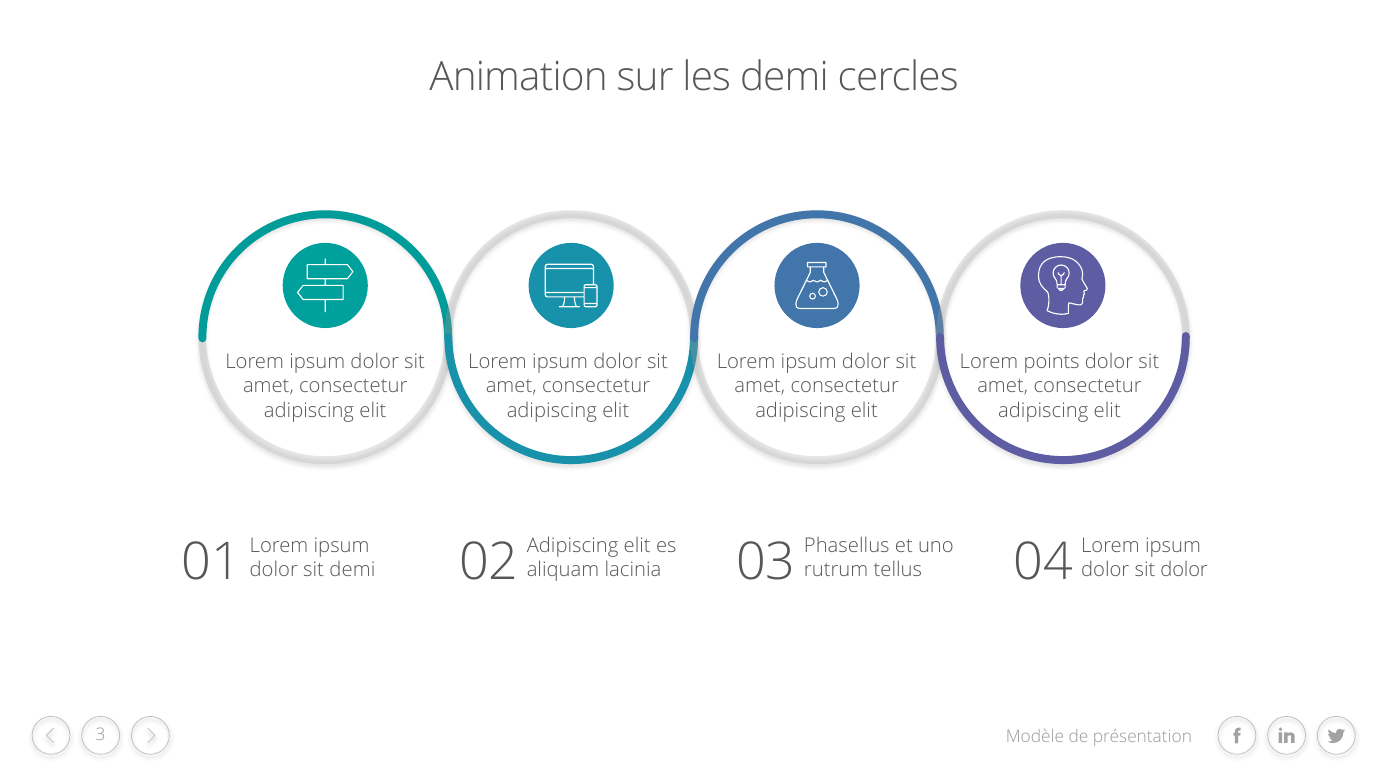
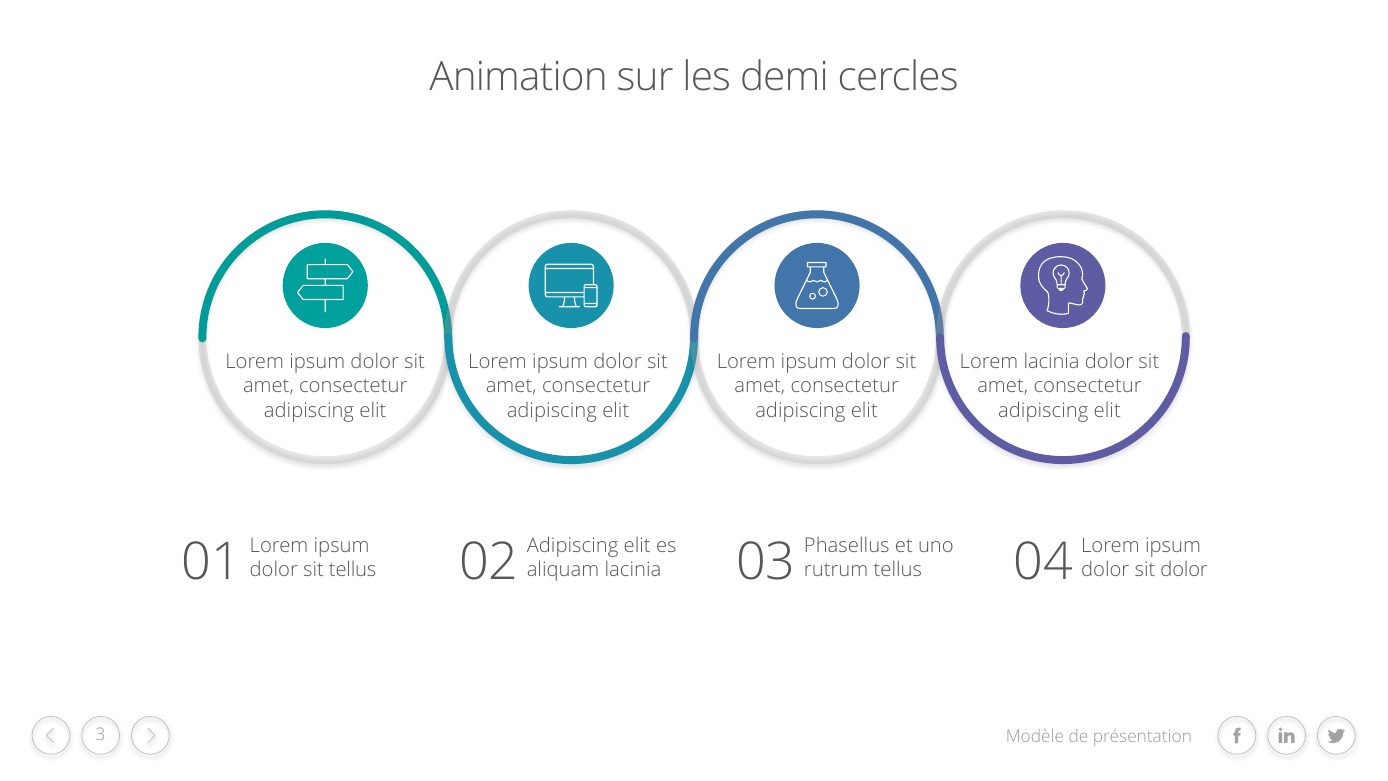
Lorem points: points -> lacinia (1052, 362)
sit demi: demi -> tellus (353, 570)
